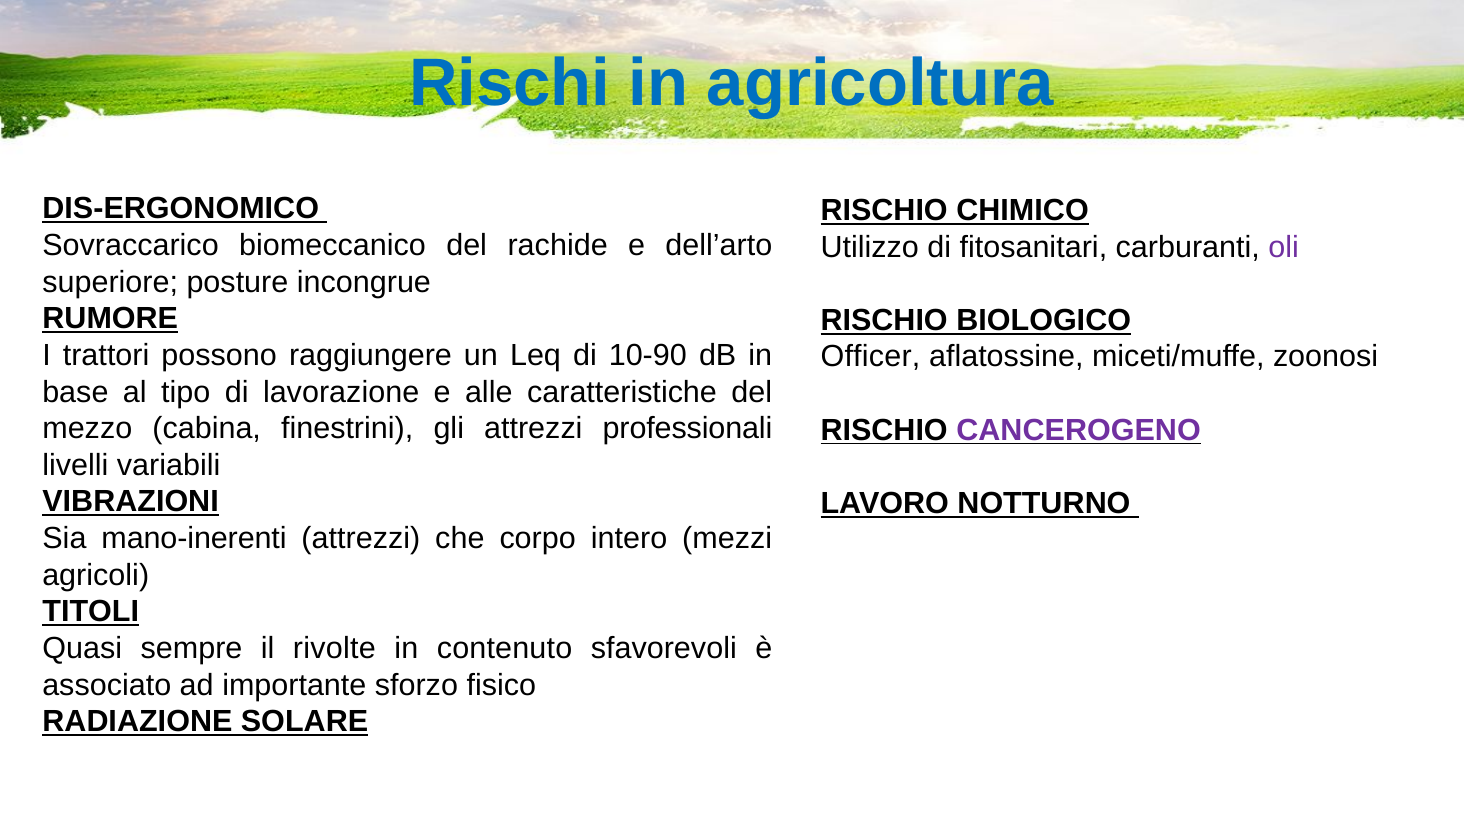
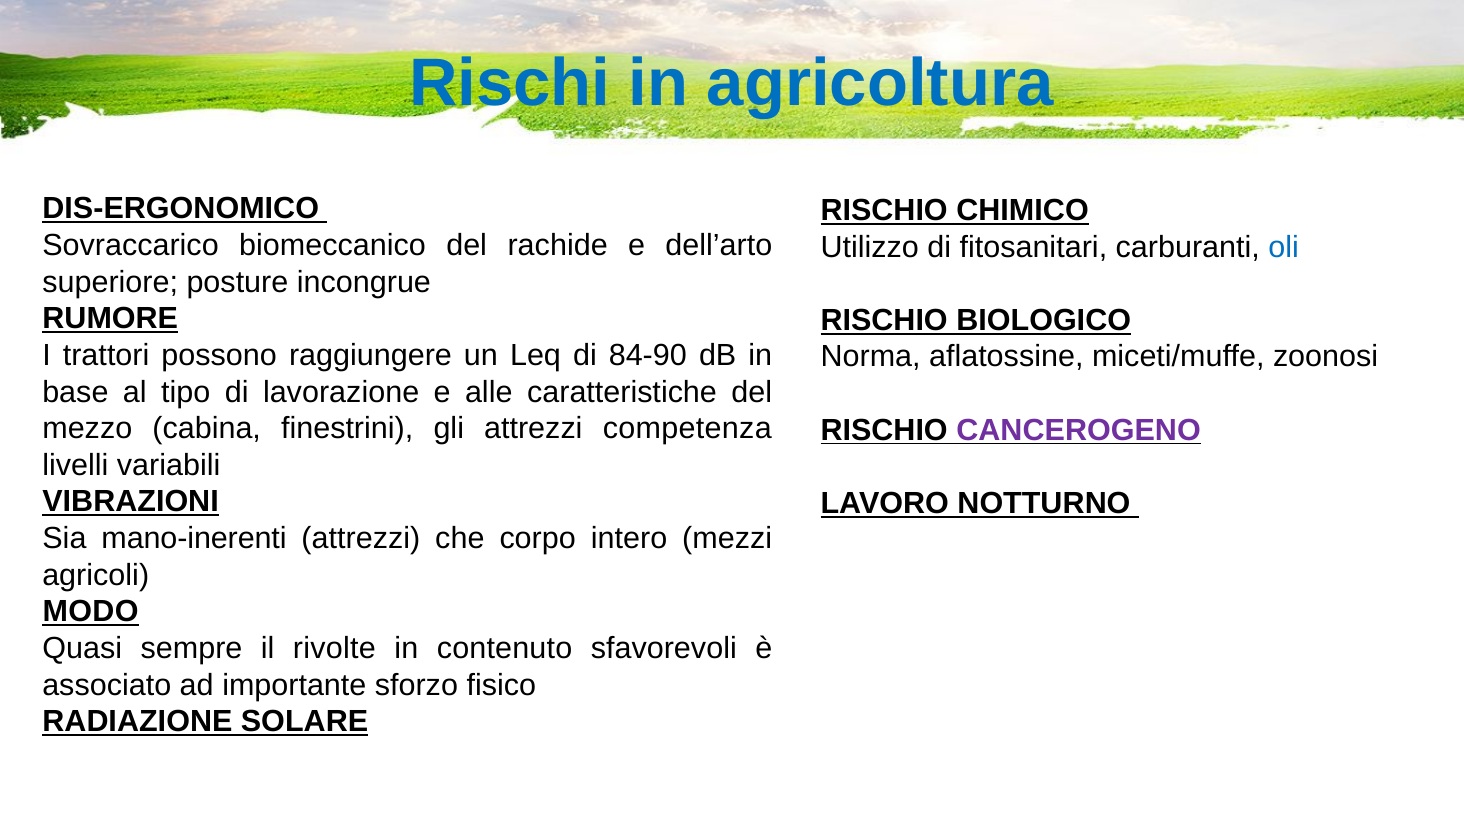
oli colour: purple -> blue (1284, 247)
10-90: 10-90 -> 84-90 (648, 355)
Officer: Officer -> Norma (871, 357)
professionali: professionali -> competenza (687, 428)
TITOLI: TITOLI -> MODO (91, 611)
